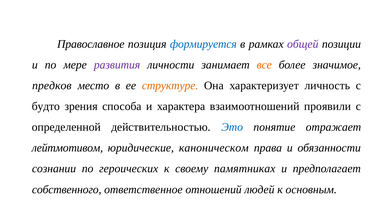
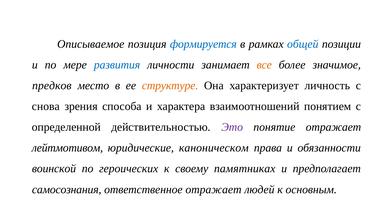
Православное: Православное -> Описываемое (91, 44)
общей colour: purple -> blue (303, 44)
развития colour: purple -> blue (117, 65)
будто: будто -> снова (46, 106)
проявили: проявили -> понятием (328, 106)
Это colour: blue -> purple (232, 127)
сознании: сознании -> воинской (54, 169)
собственного: собственного -> самосознания (67, 189)
ответственное отношений: отношений -> отражает (213, 189)
